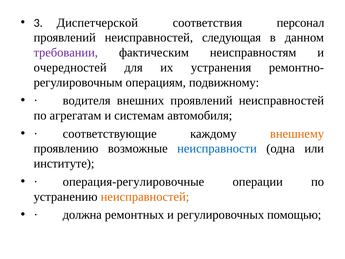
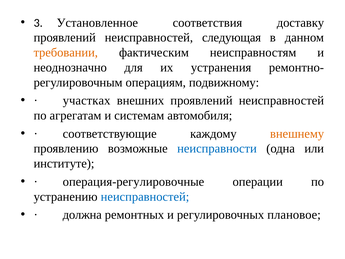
Диспетчерской: Диспетчерской -> Установленное (97, 23)
персонал: персонал -> доставку (300, 23)
требовании colour: purple -> orange (66, 53)
очередностей: очередностей -> неоднозначно (70, 67)
водителя: водителя -> участках (87, 100)
неисправностей colour: orange -> blue (145, 196)
помощью: помощью -> плановое (294, 215)
